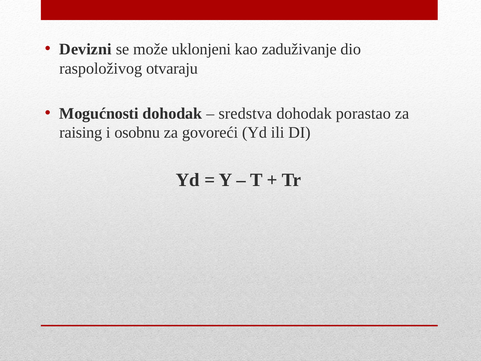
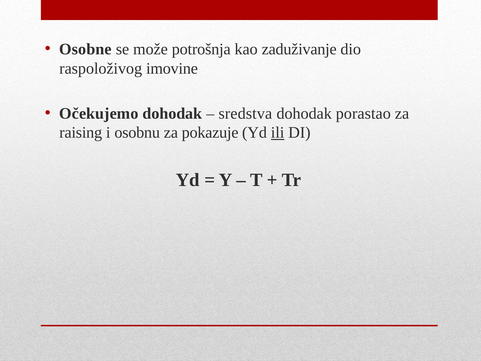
Devizni: Devizni -> Osobne (86, 49)
uklonjeni: uklonjeni -> potrošnja (201, 49)
otvaraju: otvaraju -> imovine (172, 68)
Mogućnosti: Mogućnosti -> Očekujemo (99, 113)
govoreći: govoreći -> pokazuje (210, 133)
ili underline: none -> present (278, 133)
